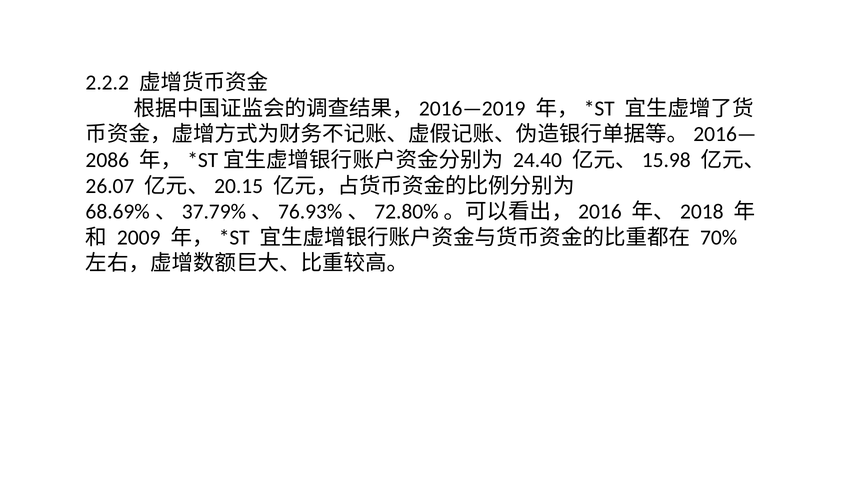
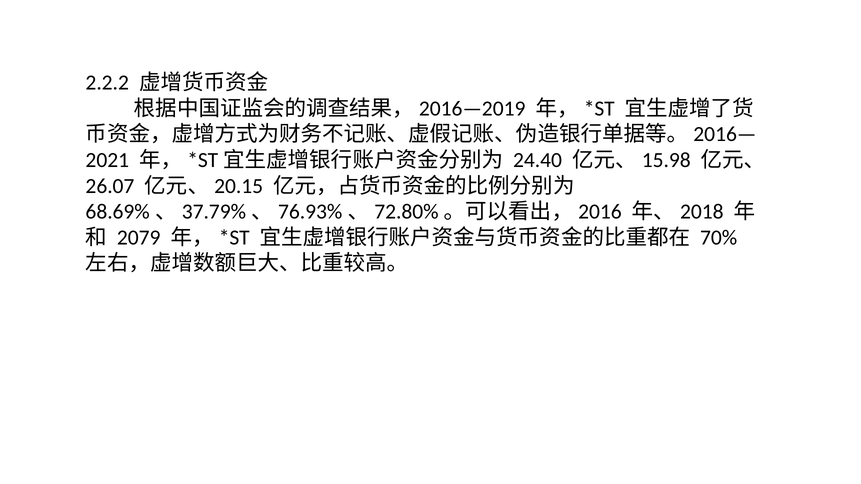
2086: 2086 -> 2021 (107, 160)
2009: 2009 -> 2079 (139, 238)
